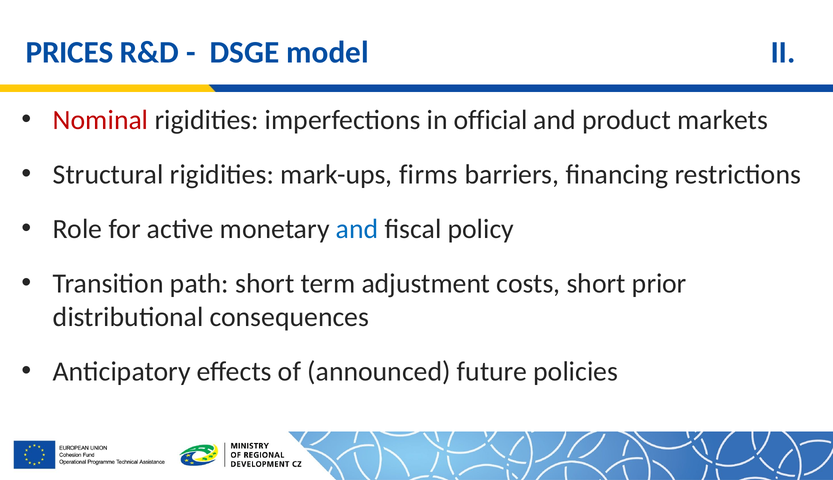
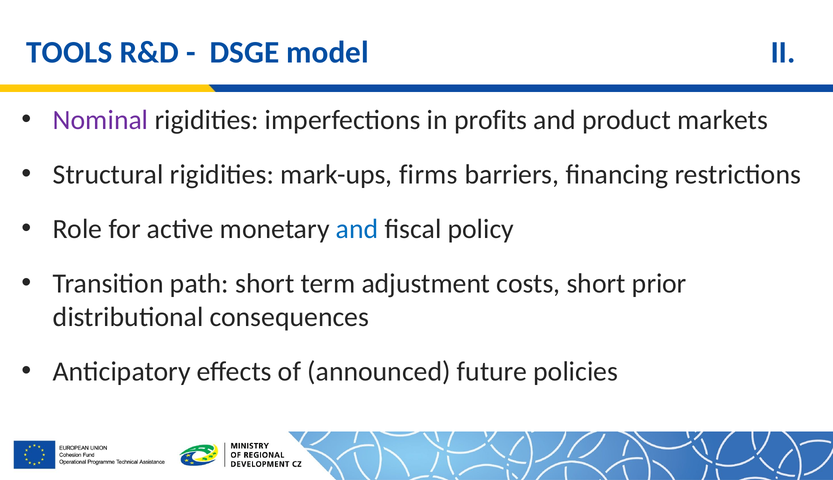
PRICES: PRICES -> TOOLS (69, 52)
Nominal colour: red -> purple (101, 120)
official: official -> profits (491, 120)
